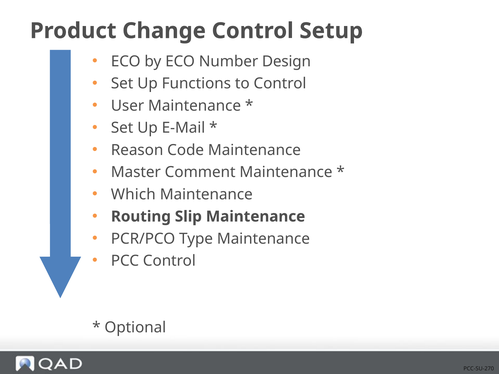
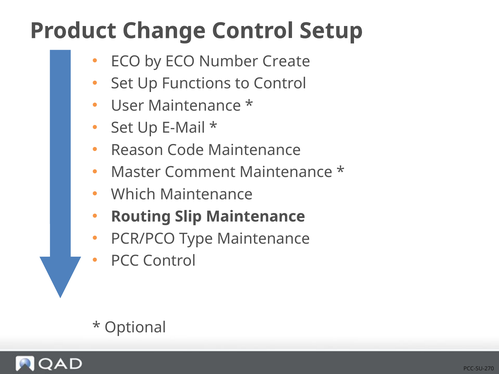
Design: Design -> Create (286, 61)
